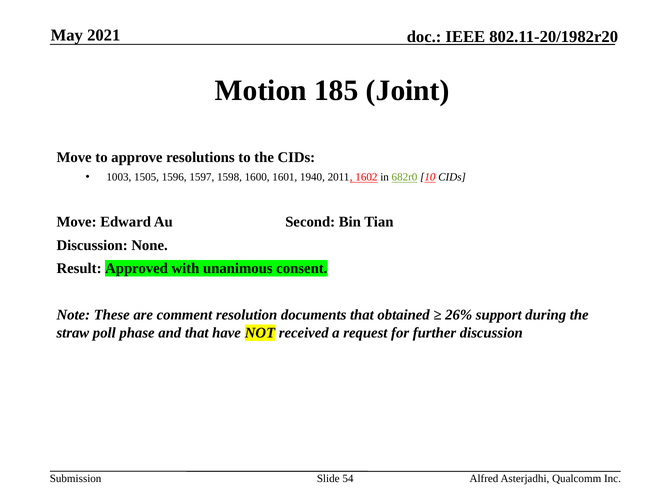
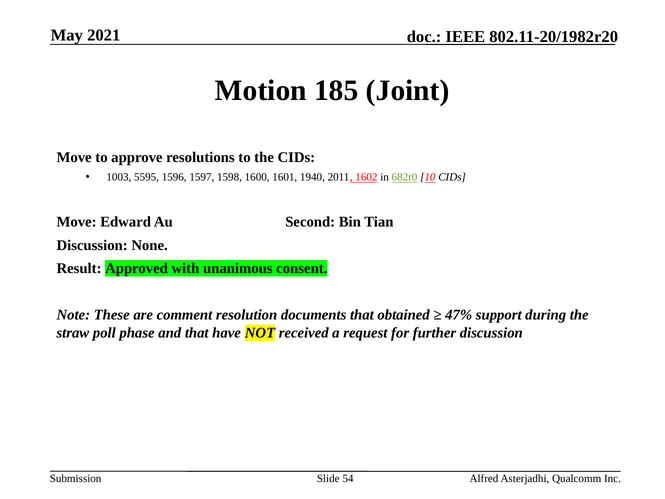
1505: 1505 -> 5595 (147, 177)
26%: 26% -> 47% (459, 315)
